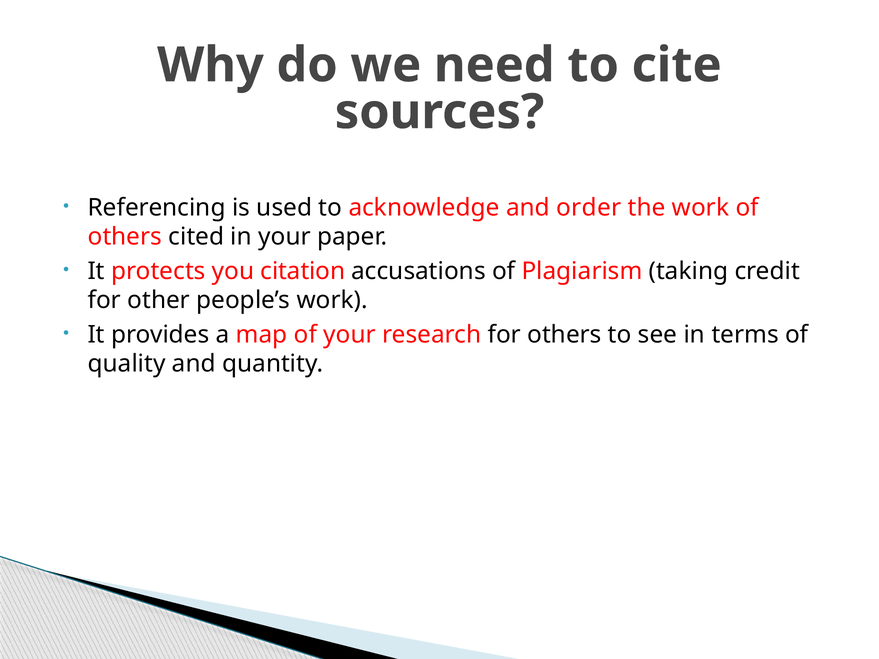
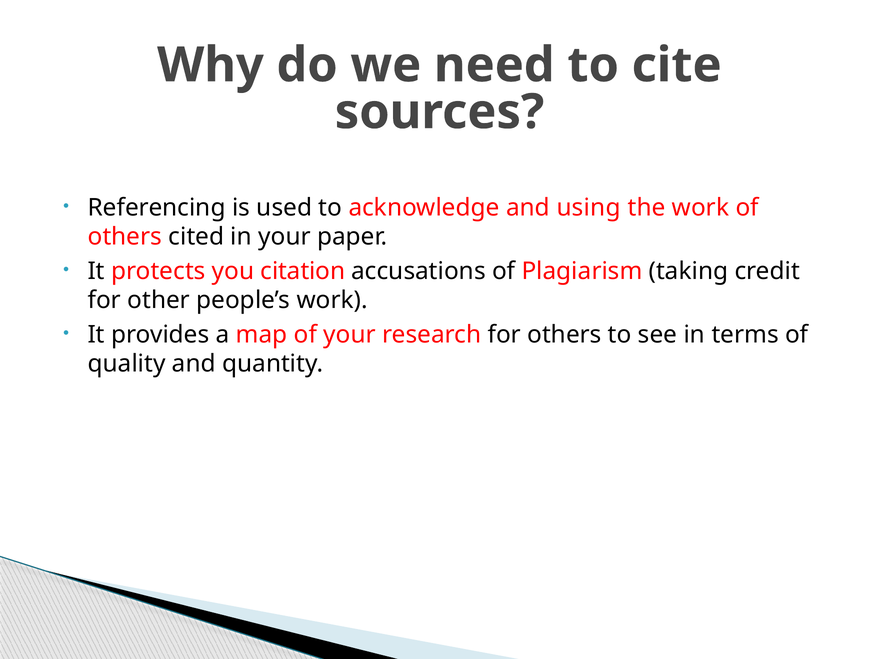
order: order -> using (589, 208)
